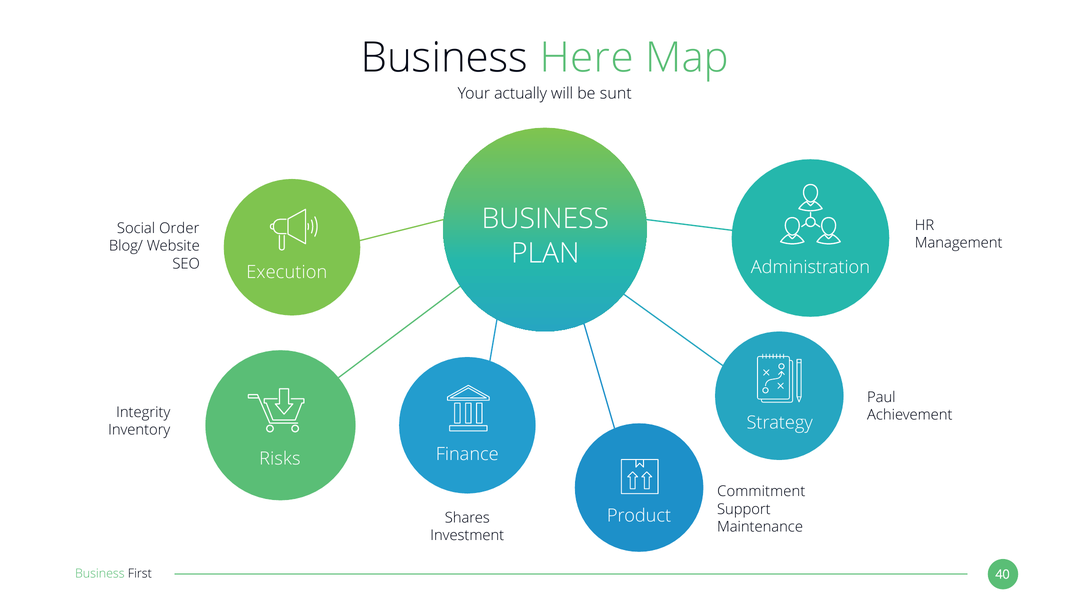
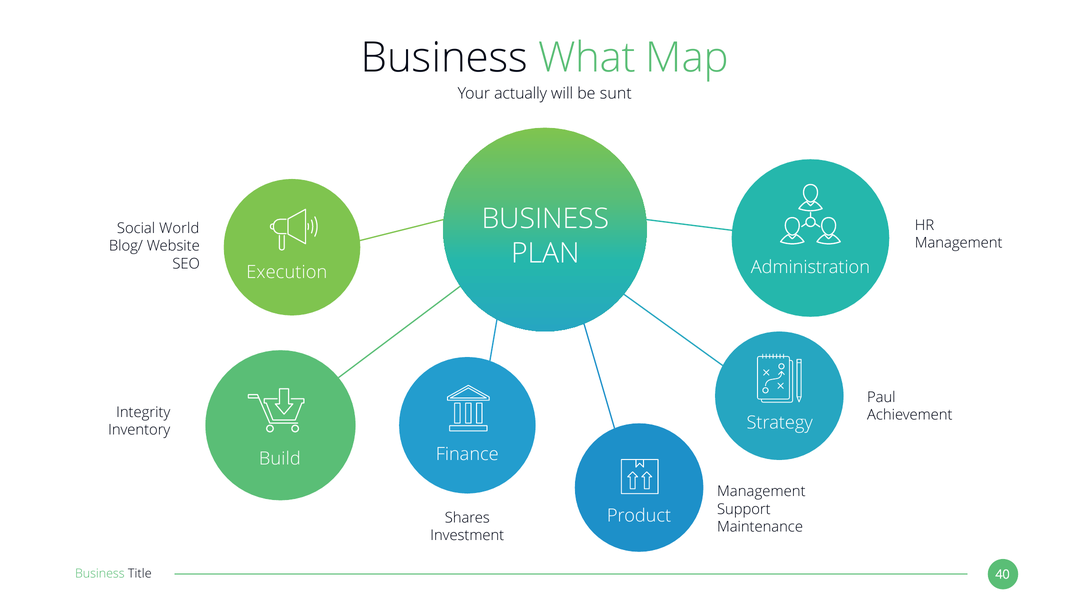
Here: Here -> What (587, 58)
Order: Order -> World (179, 228)
Risks: Risks -> Build (280, 459)
Commitment: Commitment -> Management (761, 492)
First: First -> Title (140, 574)
